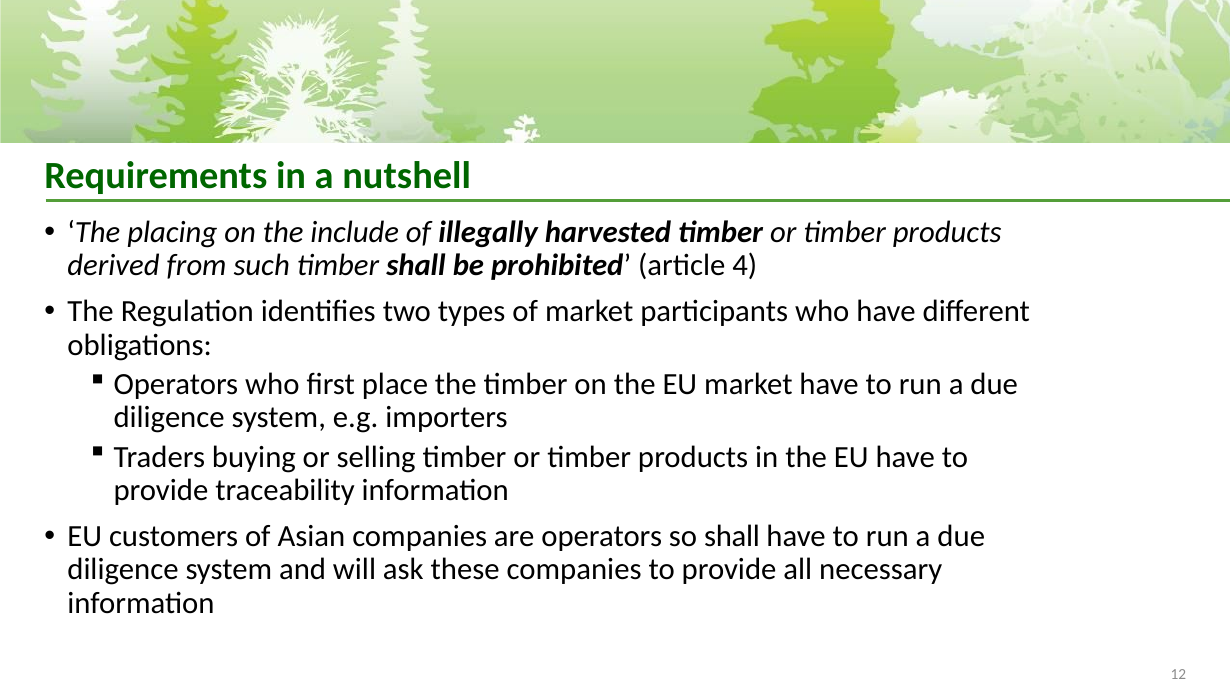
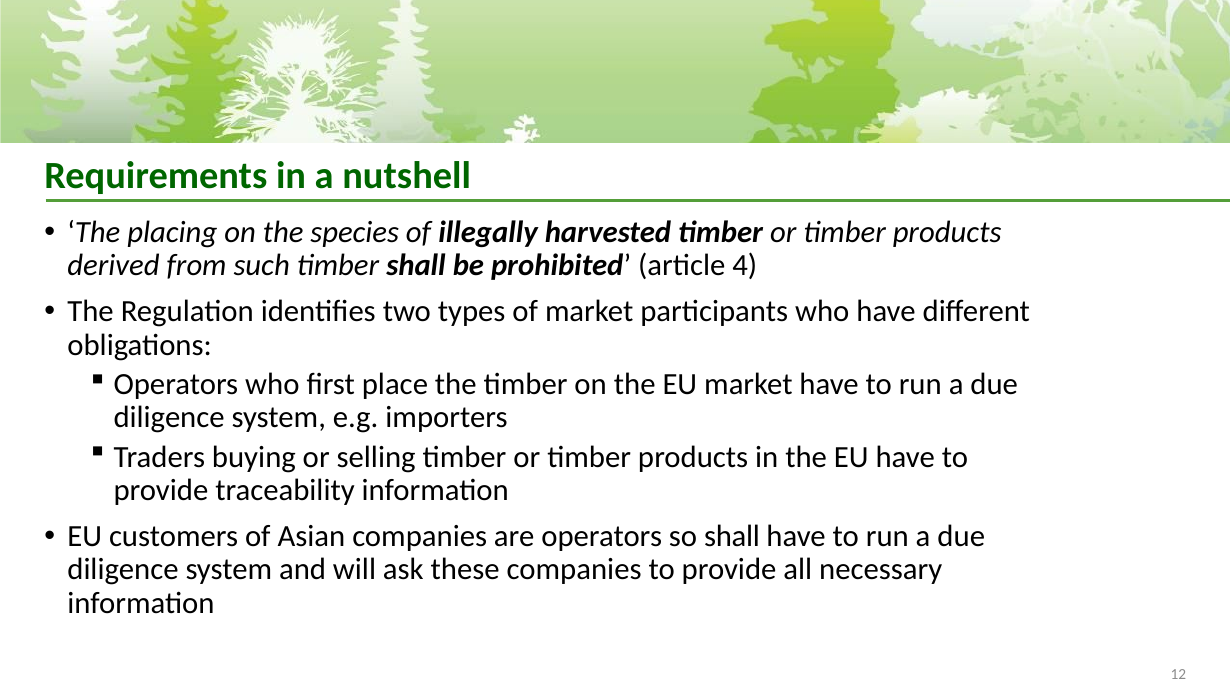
include: include -> species (355, 232)
